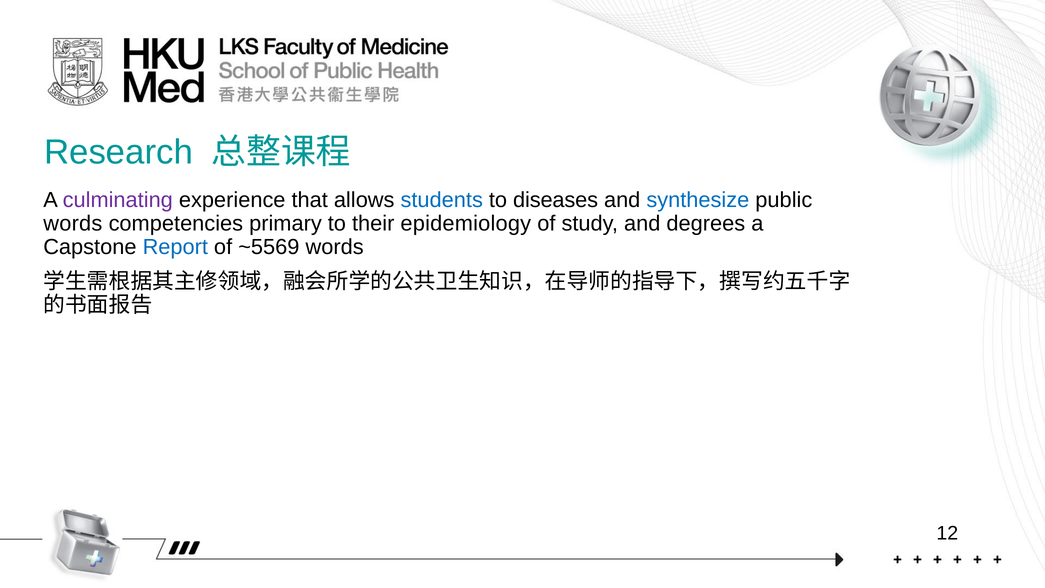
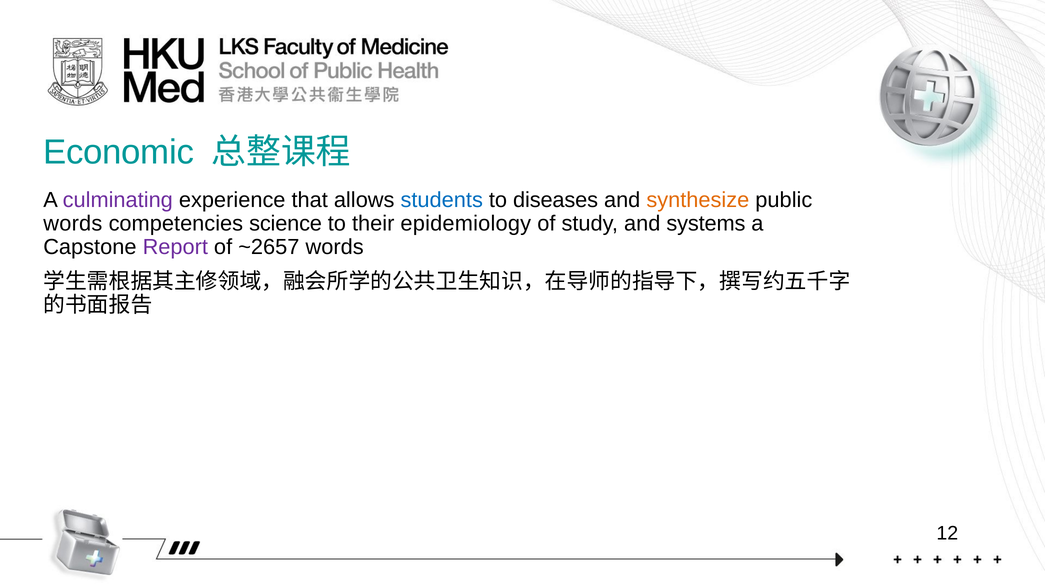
Research: Research -> Economic (119, 152)
synthesize colour: blue -> orange (698, 200)
primary: primary -> science (286, 223)
degrees: degrees -> systems (706, 223)
Report colour: blue -> purple (175, 247)
~5569: ~5569 -> ~2657 (269, 247)
